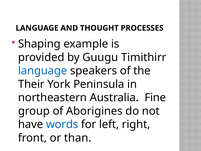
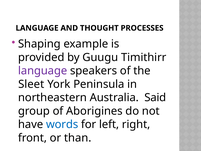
language colour: blue -> purple (43, 71)
Their: Their -> Sleet (31, 84)
Fine: Fine -> Said (155, 97)
